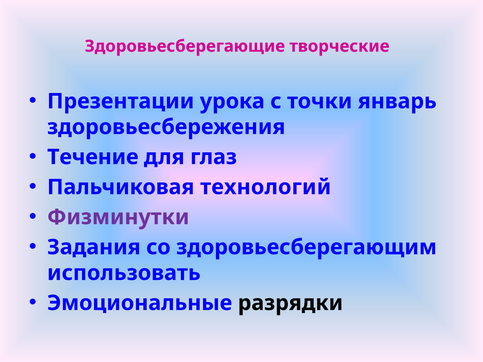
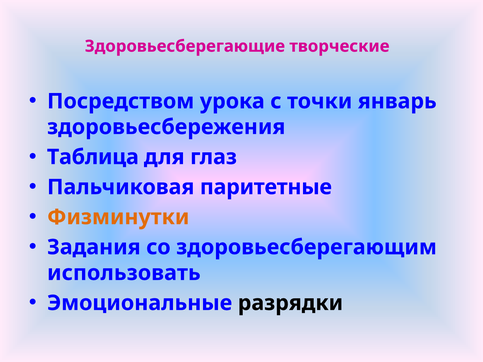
Презентации: Презентации -> Посредством (121, 101)
Течение: Течение -> Таблица (93, 157)
технологий: технологий -> паритетные (266, 187)
Физминутки colour: purple -> orange (118, 217)
